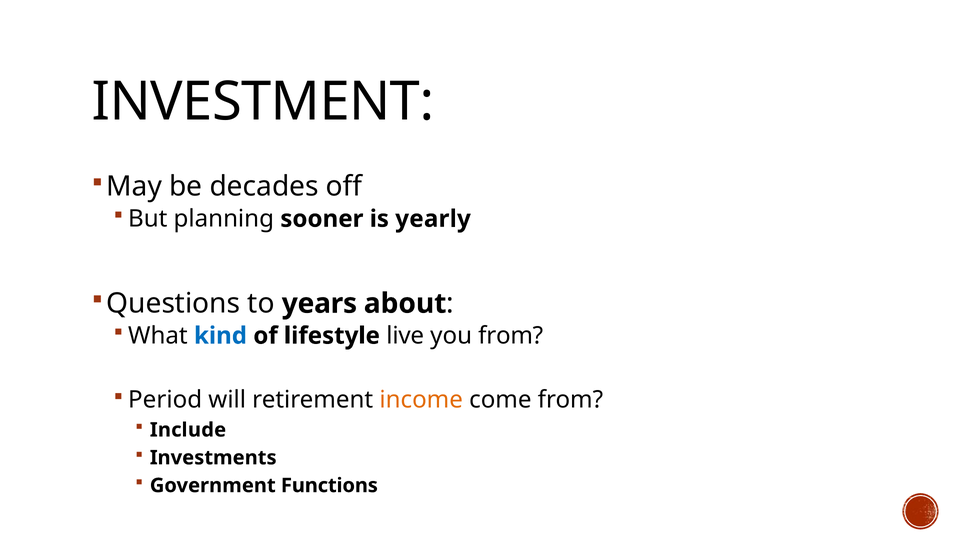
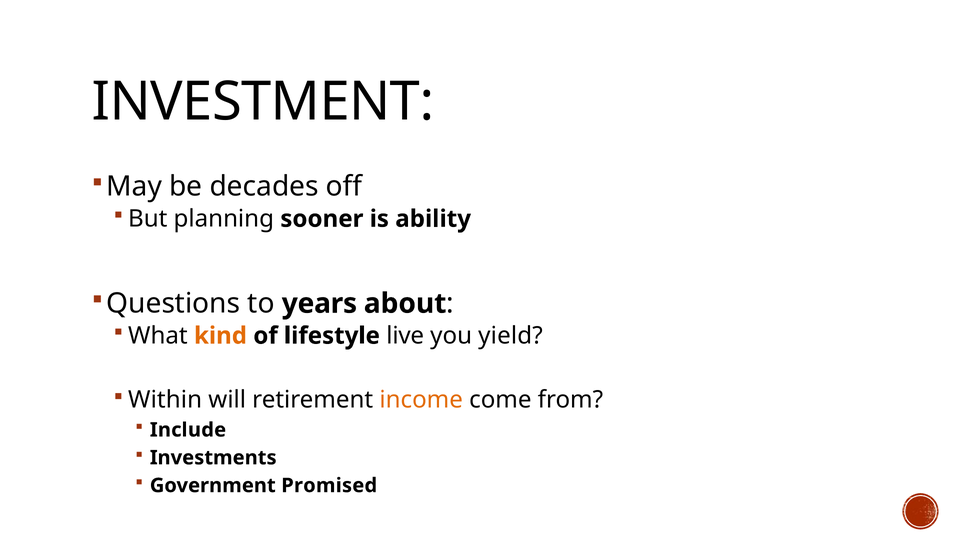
yearly: yearly -> ability (433, 219)
kind colour: blue -> orange (220, 336)
you from: from -> yield (511, 336)
Period: Period -> Within (165, 400)
Functions: Functions -> Promised (329, 485)
